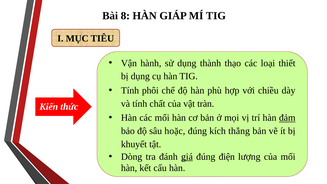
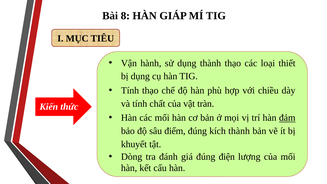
Tính phôi: phôi -> thạo (150, 90)
hoặc: hoặc -> điểm (175, 131)
kích thẳng: thẳng -> thành (239, 131)
giá underline: present -> none (187, 157)
